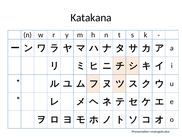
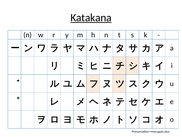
Katakana underline: none -> present (91, 18)
